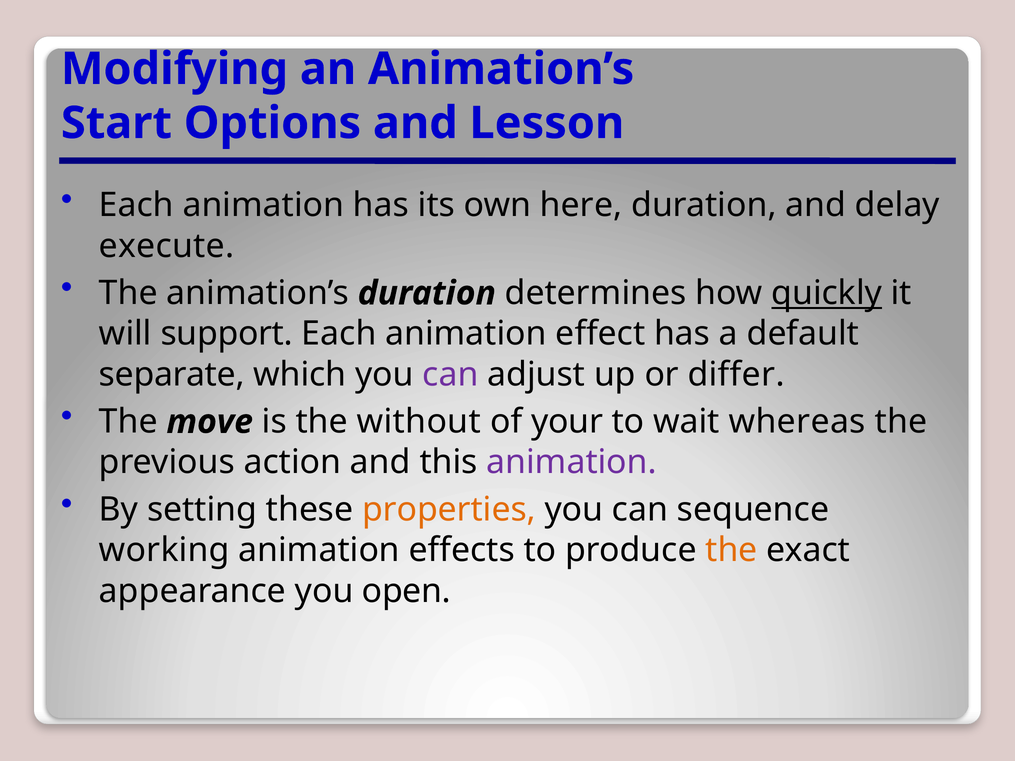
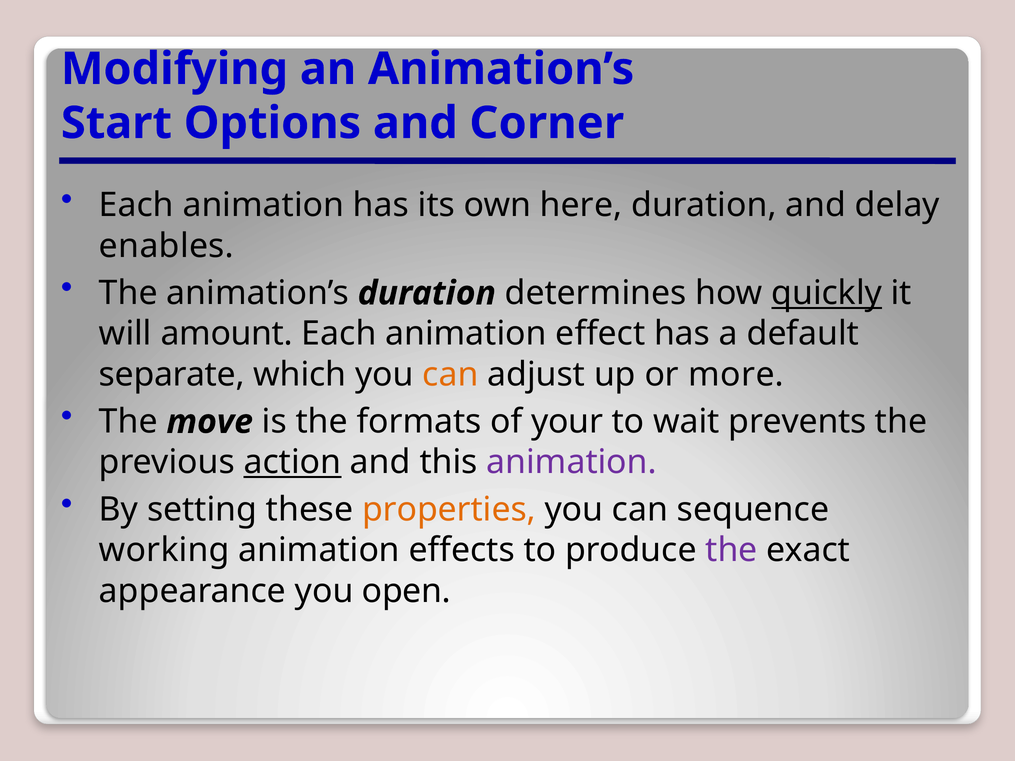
Lesson: Lesson -> Corner (547, 123)
execute: execute -> enables (167, 246)
support: support -> amount (227, 334)
can colour: purple -> orange (451, 375)
differ: differ -> more (736, 375)
without: without -> formats (419, 422)
whereas: whereas -> prevents (797, 422)
action underline: none -> present (293, 462)
the colour: orange -> purple (732, 550)
